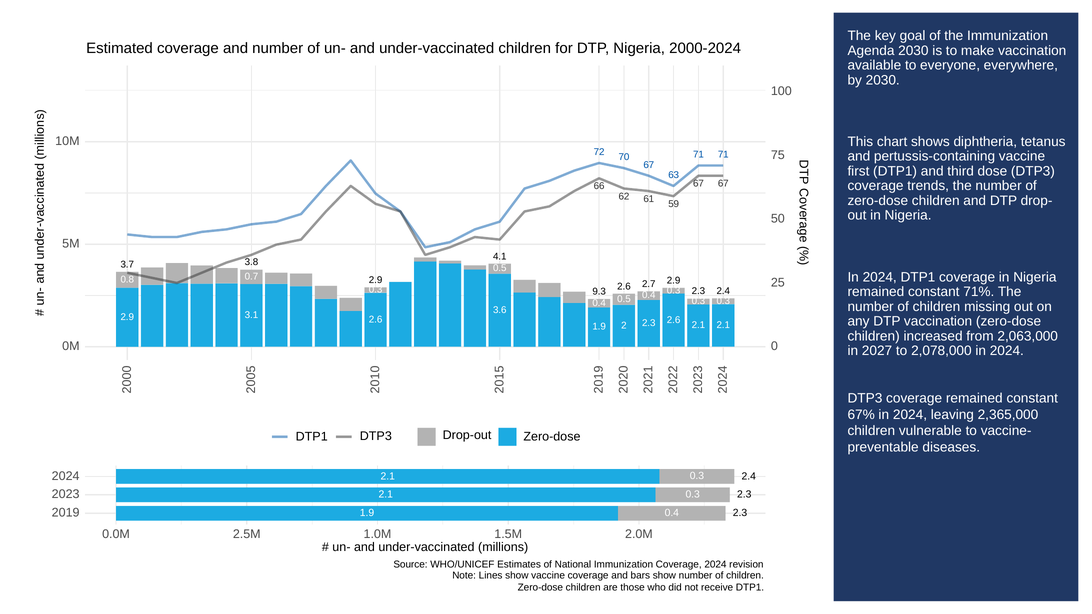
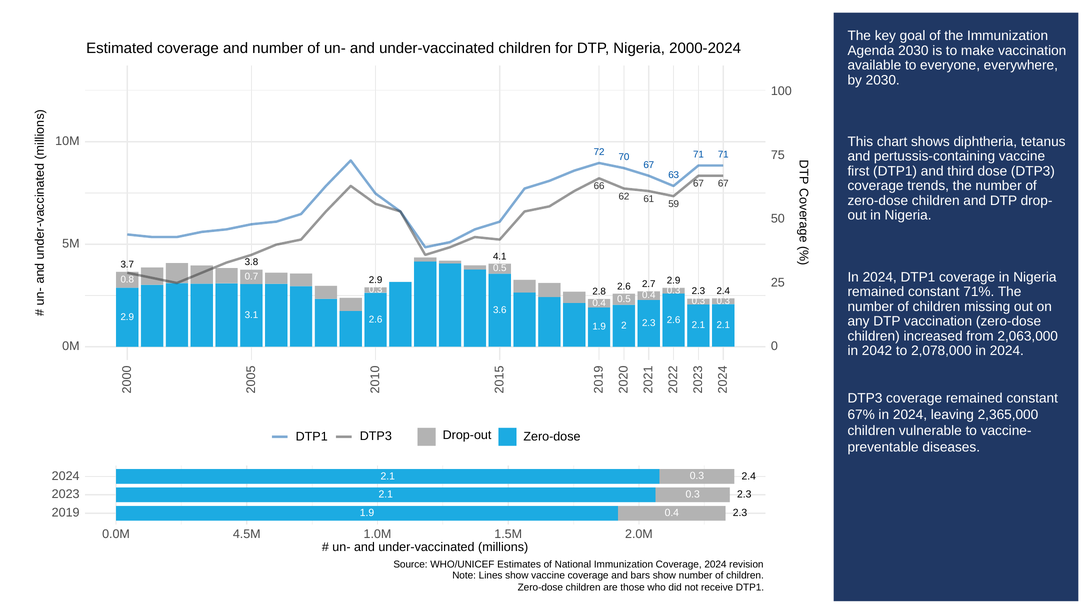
9.3: 9.3 -> 2.8 (599, 292)
2027: 2027 -> 2042 (877, 351)
2.5M: 2.5M -> 4.5M (247, 534)
